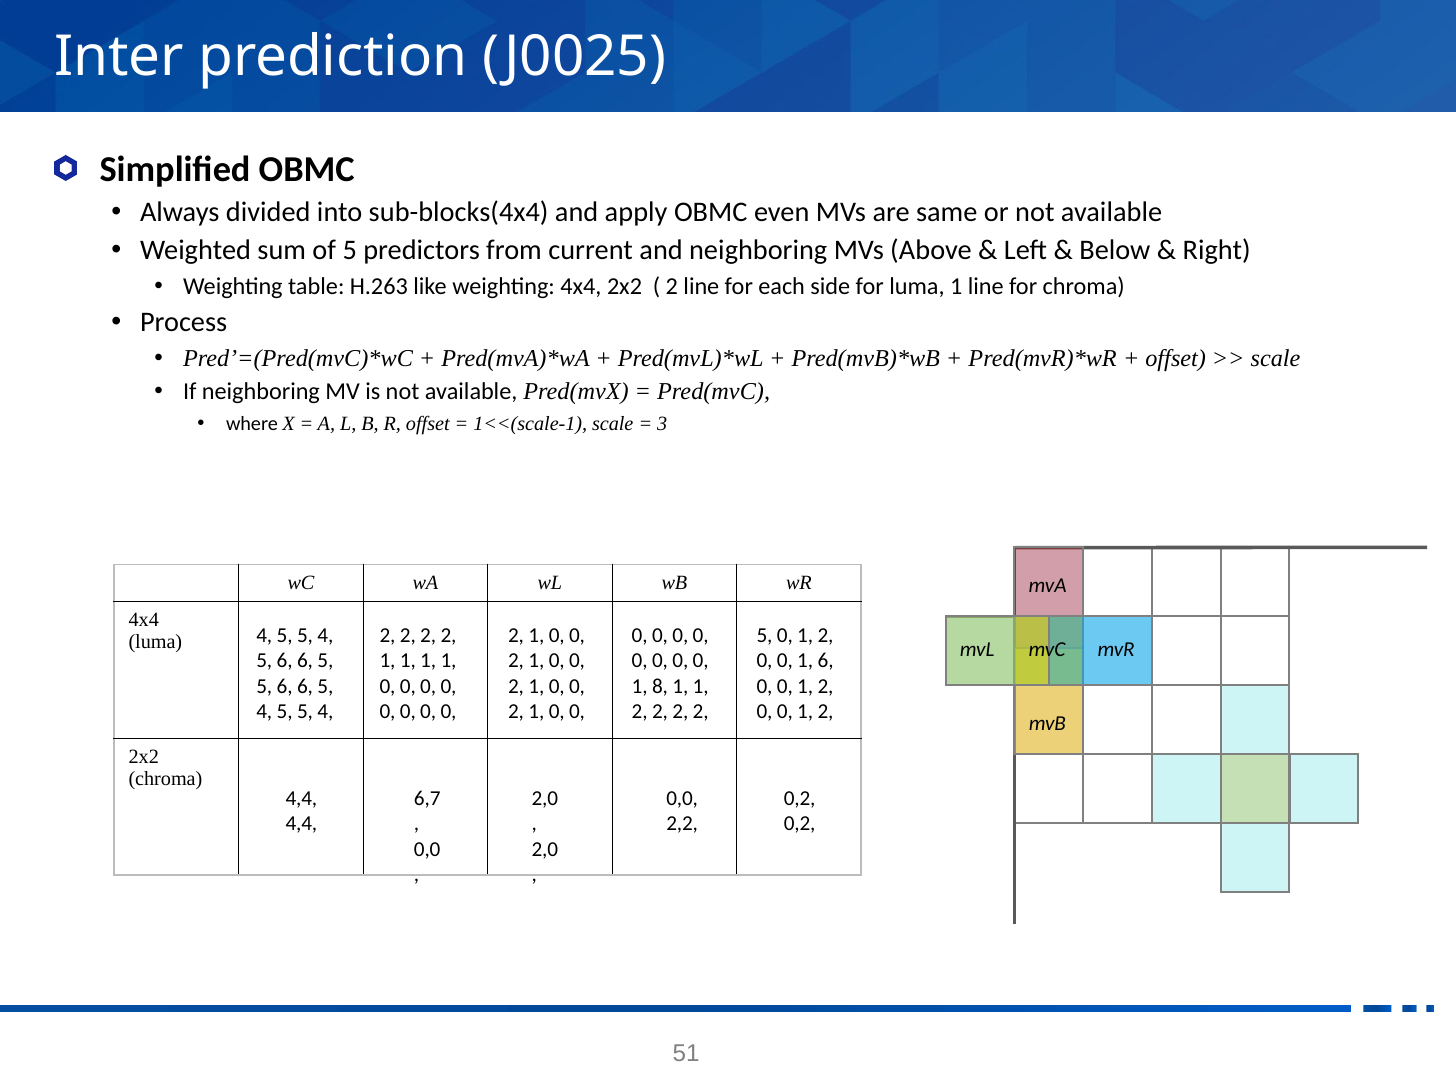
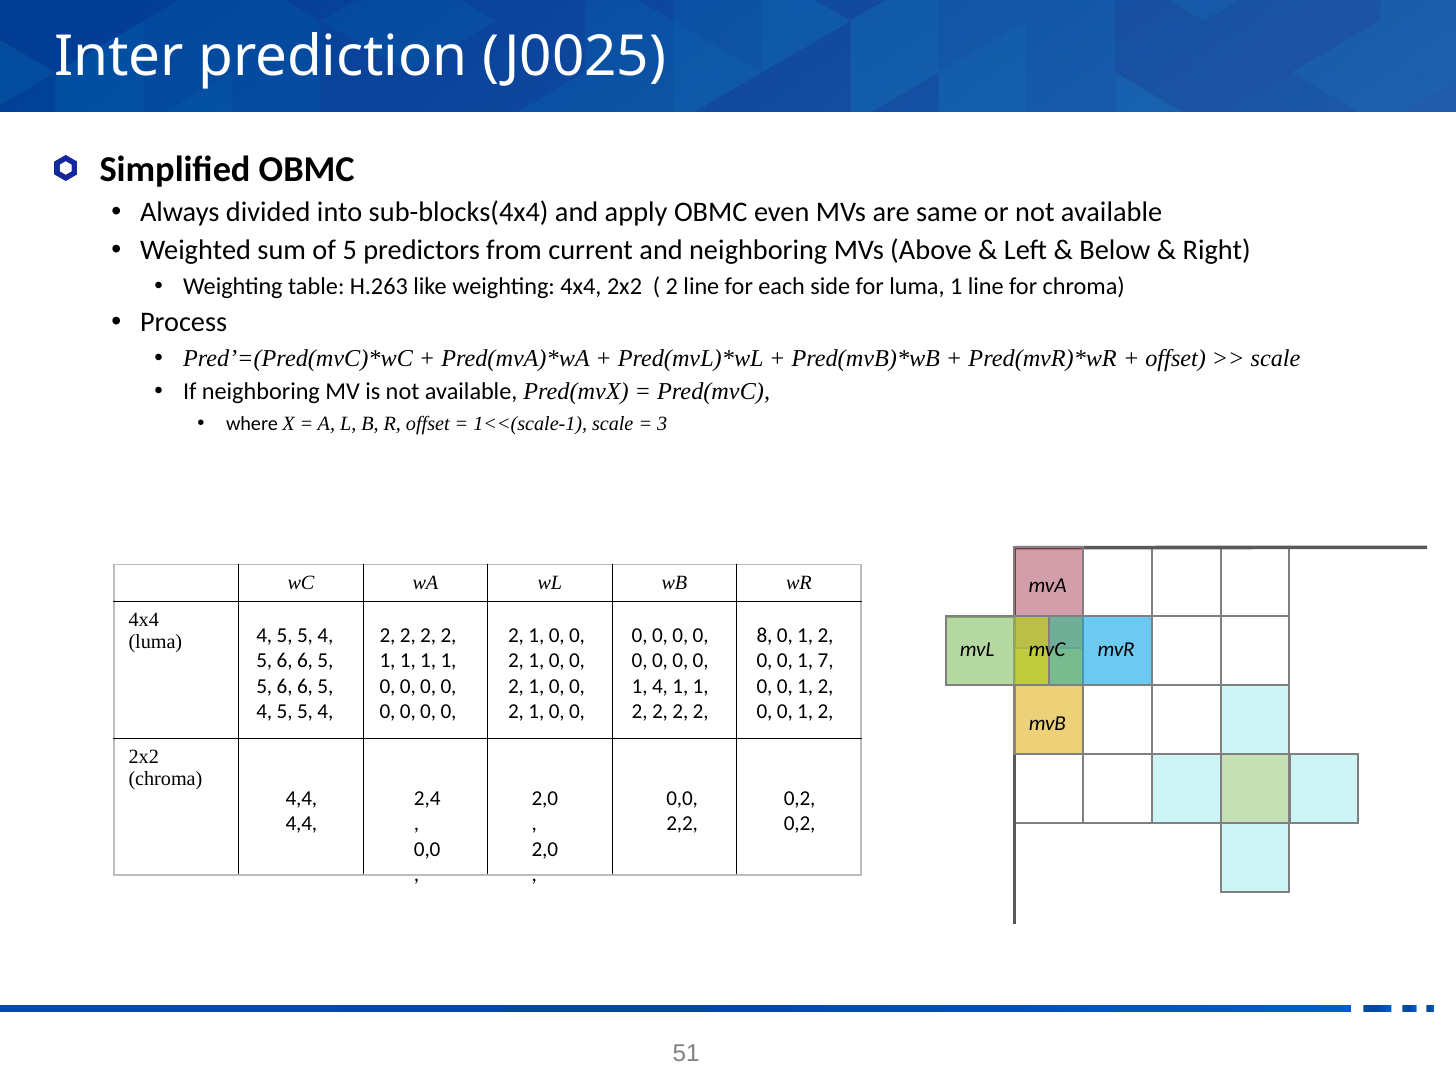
5: 5 -> 8 (765, 635)
1 6: 6 -> 7 (826, 661)
1 8: 8 -> 4 (660, 686)
6,7: 6,7 -> 2,4 (427, 798)
